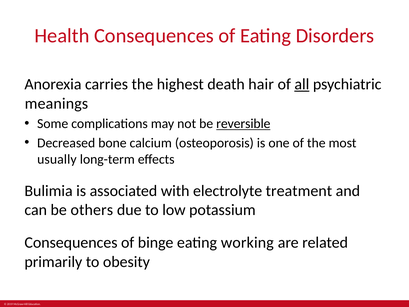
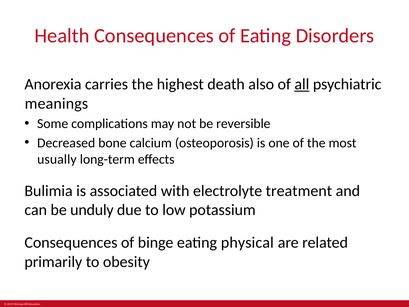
hair: hair -> also (261, 84)
reversible underline: present -> none (243, 124)
others: others -> unduly (92, 210)
working: working -> physical (247, 242)
